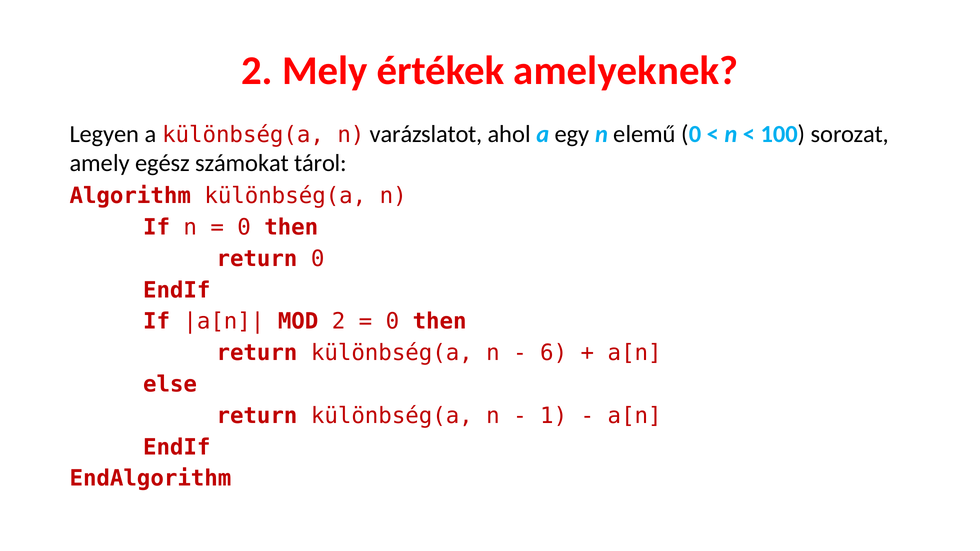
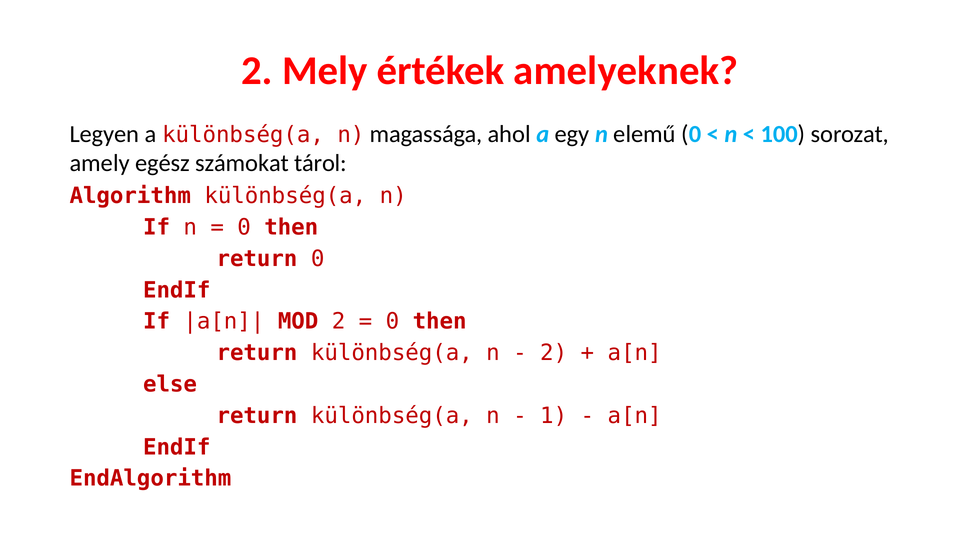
varázslatot: varázslatot -> magassága (426, 134)
6: 6 -> 2 (554, 353)
